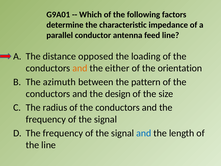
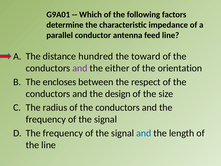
opposed: opposed -> hundred (96, 56)
loading: loading -> toward (146, 56)
and colour: orange -> purple (80, 68)
azimuth: azimuth -> encloses (59, 82)
pattern: pattern -> respect (146, 82)
